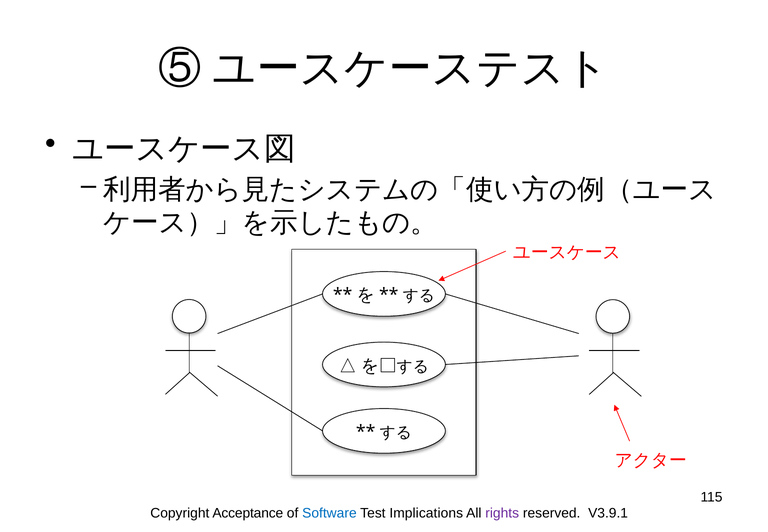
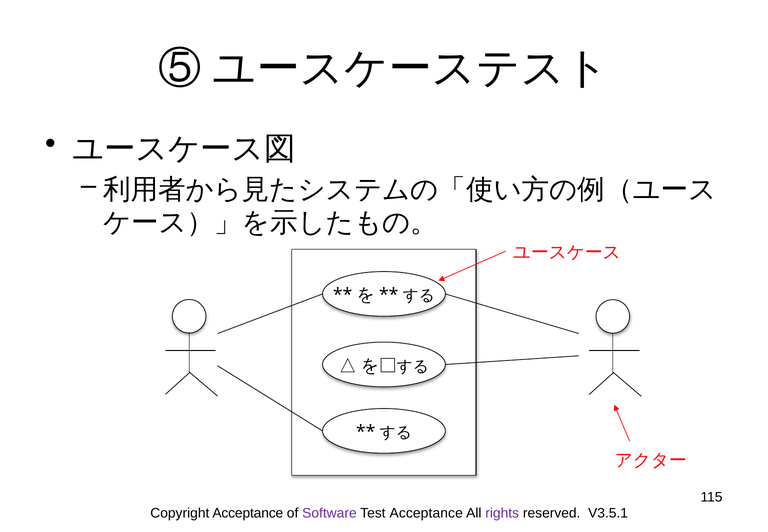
Software colour: blue -> purple (329, 513)
Test Implications: Implications -> Acceptance (426, 513)
V3.9.1: V3.9.1 -> V3.5.1 (608, 513)
